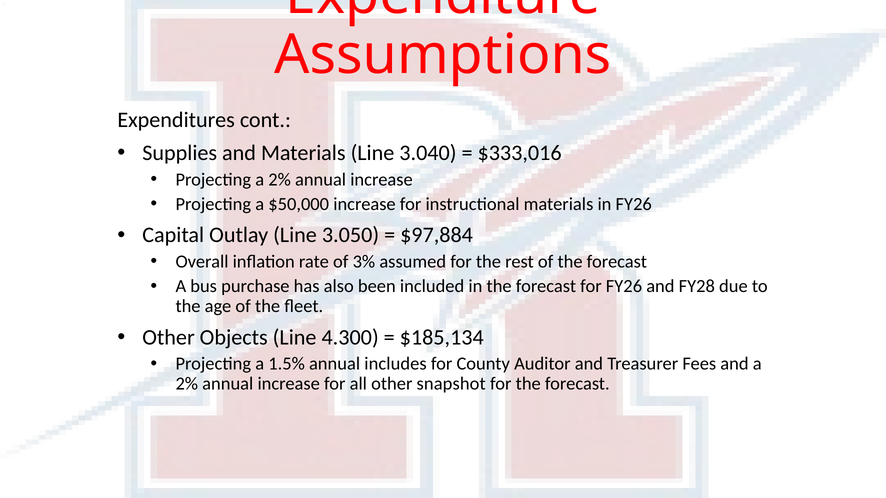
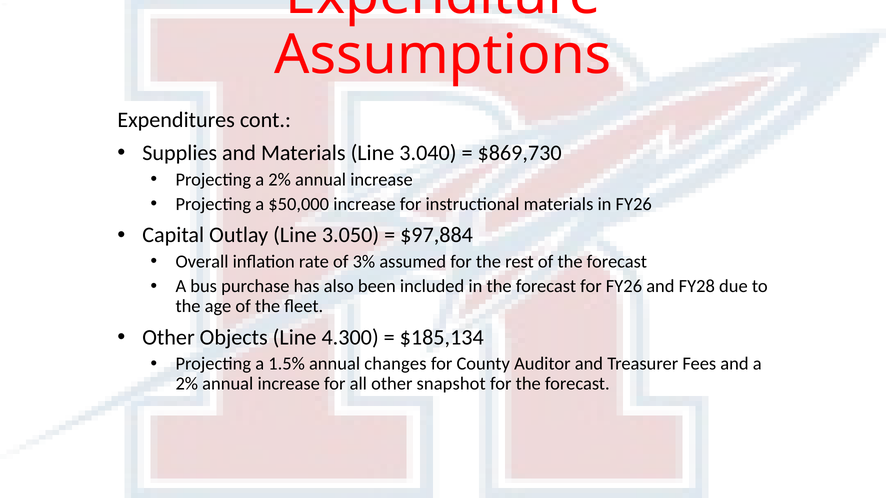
$333,016: $333,016 -> $869,730 (520, 153)
includes: includes -> changes (395, 364)
